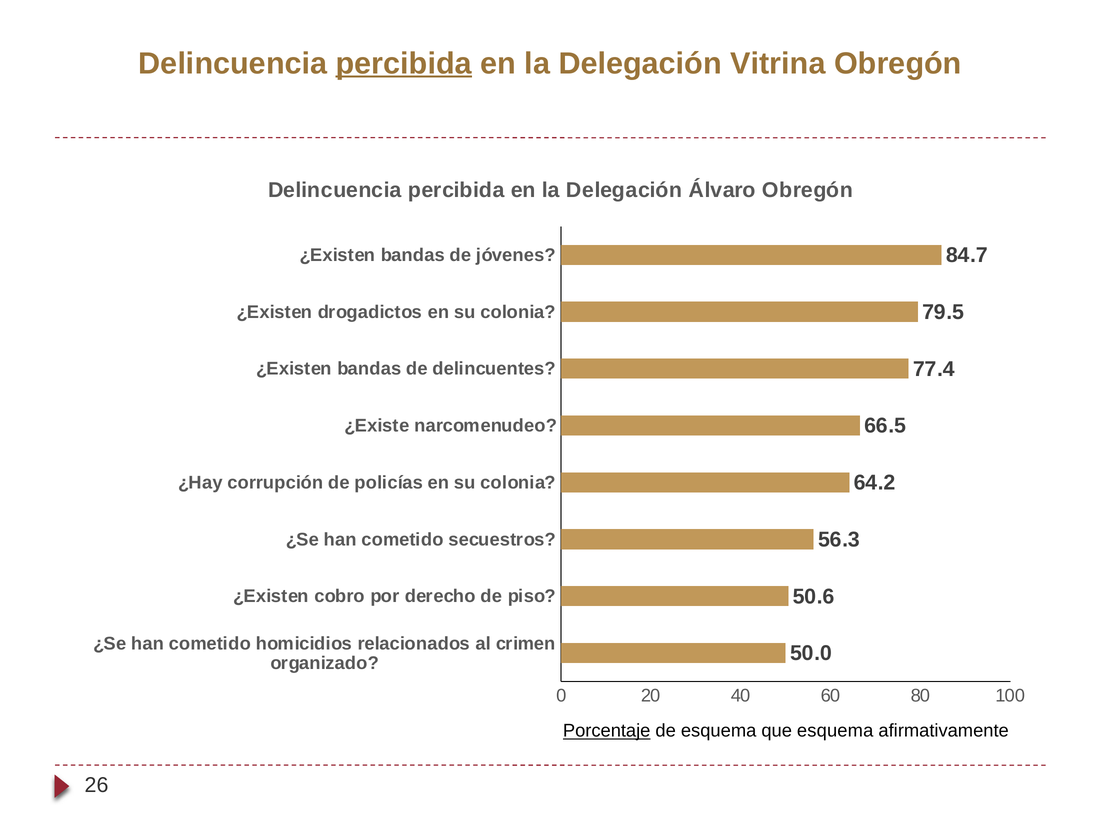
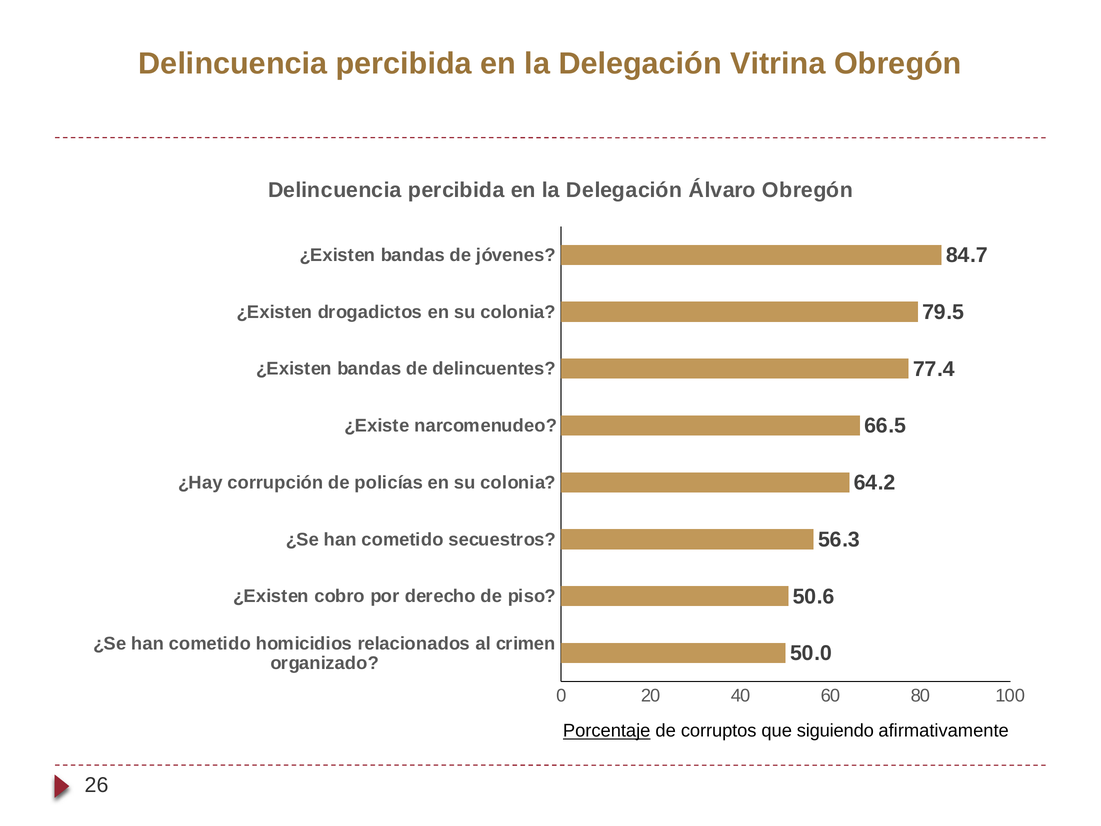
percibida underline: present -> none (404, 63)
de esquema: esquema -> corruptos (719, 731)
que esquema: esquema -> siguiendo (835, 731)
